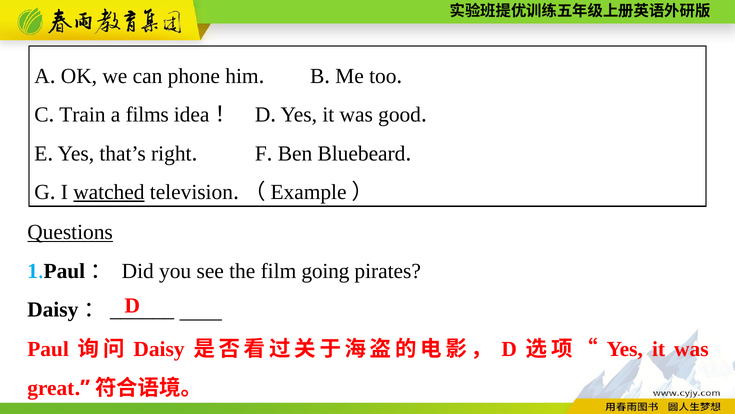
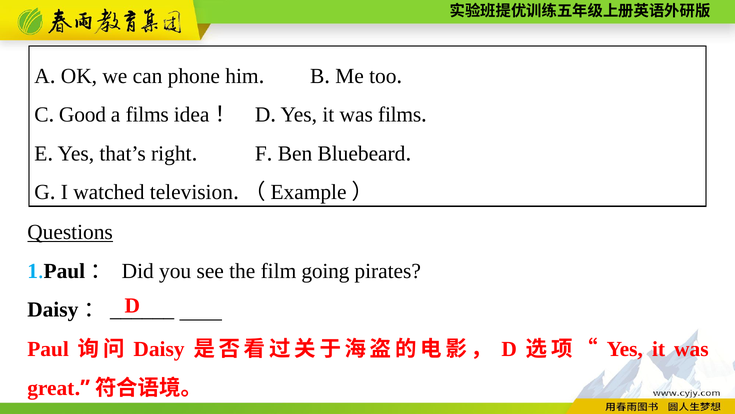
Train: Train -> Good (82, 115)
was good: good -> films (400, 115)
watched underline: present -> none (109, 192)
